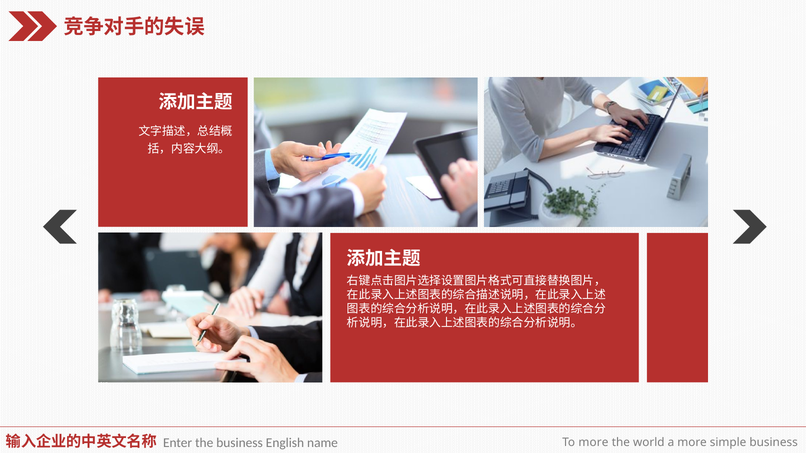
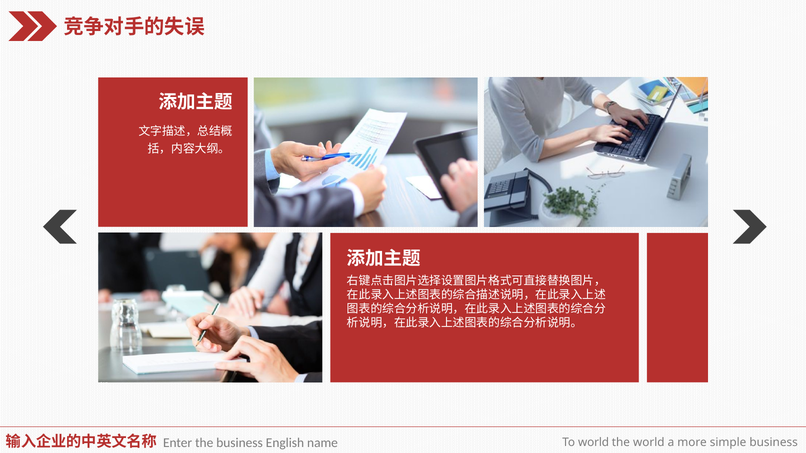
To more: more -> world (594, 443)
